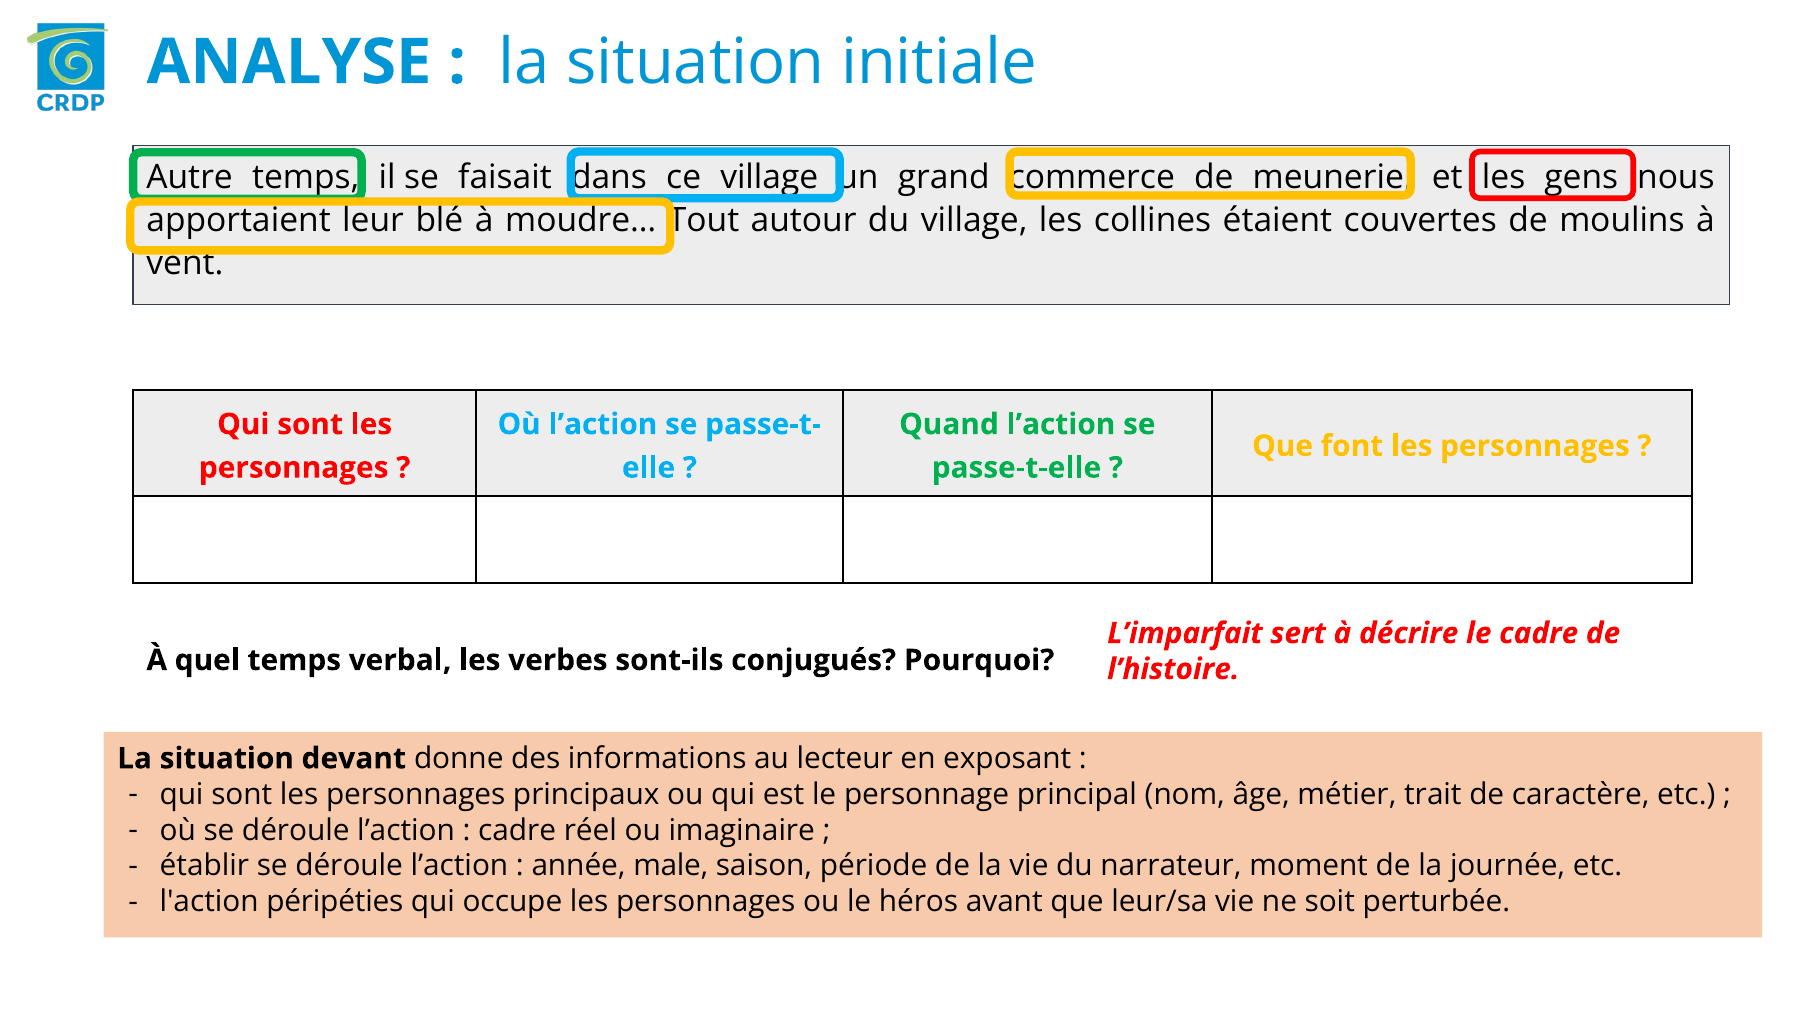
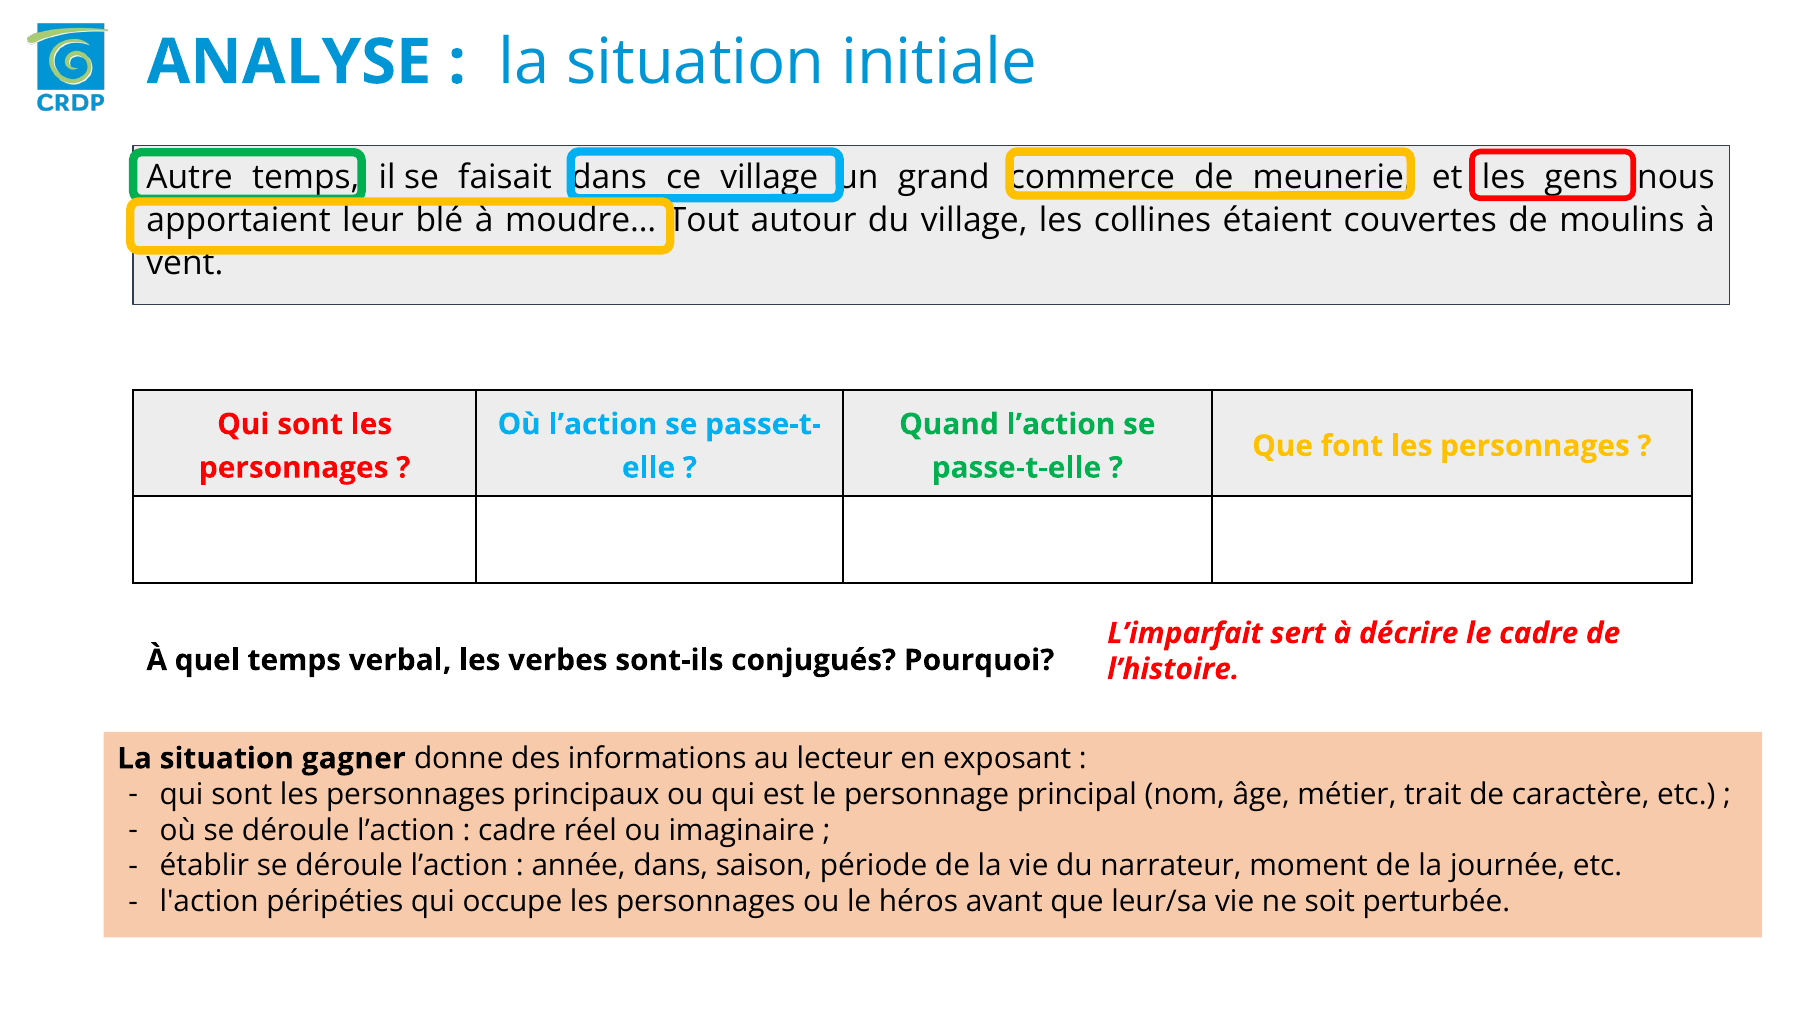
devant: devant -> gagner (354, 758)
année male: male -> dans (671, 866)
